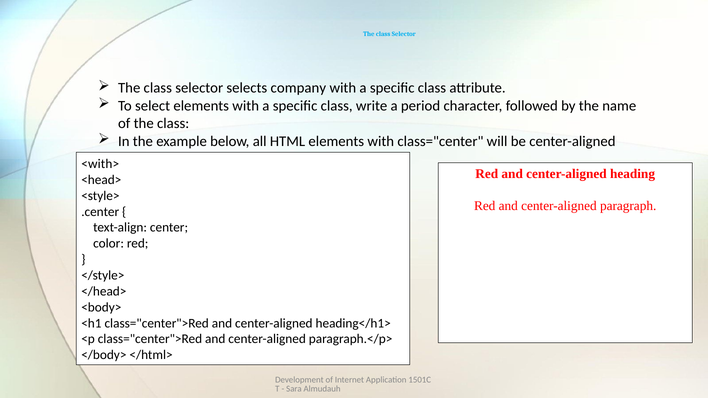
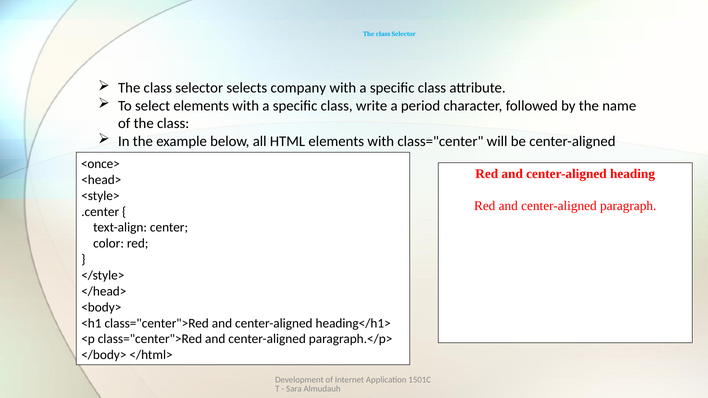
<with>: <with> -> <once> (100, 164)
